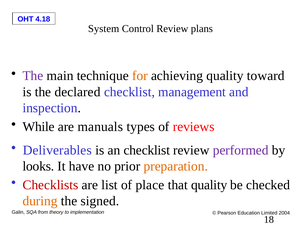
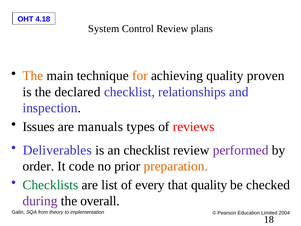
The colour: purple -> orange (33, 76)
toward: toward -> proven (266, 76)
management: management -> relationships (192, 92)
While: While -> Issues (39, 127)
looks: looks -> order (38, 166)
have: have -> code (82, 166)
Checklists colour: red -> green (50, 185)
place: place -> every (150, 185)
during colour: orange -> purple (40, 201)
signed: signed -> overall (100, 201)
